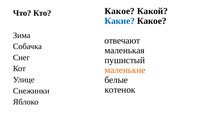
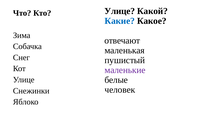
Какое: Какое -> Улице (120, 11)
маленькие colour: orange -> purple (125, 70)
котенок: котенок -> человек (120, 90)
